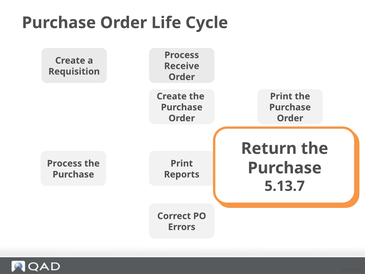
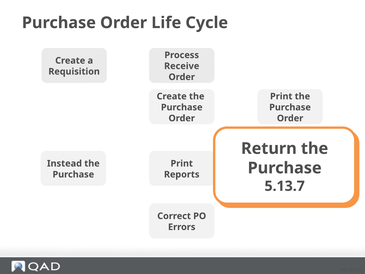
Process: Process -> Instead (64, 163)
